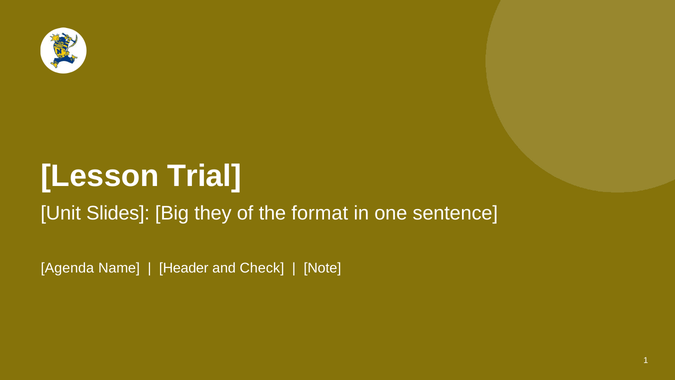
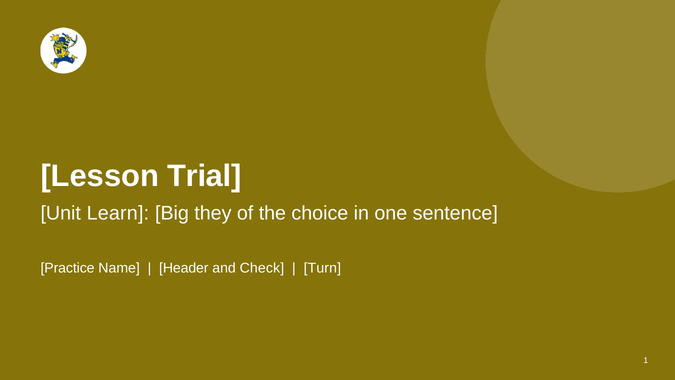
Slides: Slides -> Learn (118, 213)
format: format -> choice (320, 213)
Agenda: Agenda -> Practice (68, 268)
Note: Note -> Turn (322, 268)
